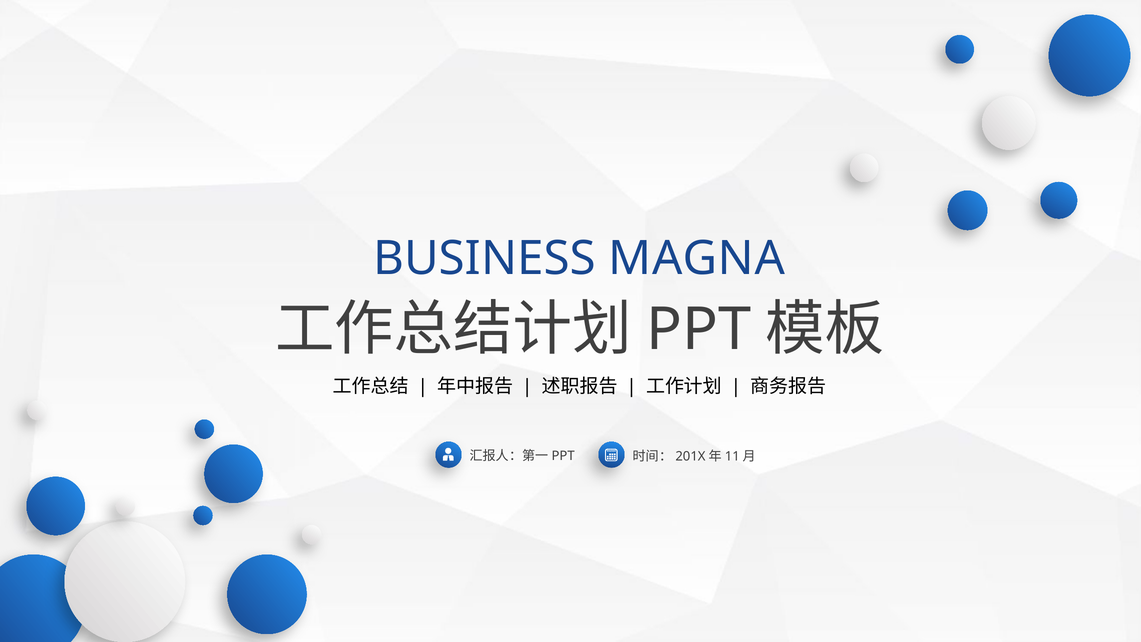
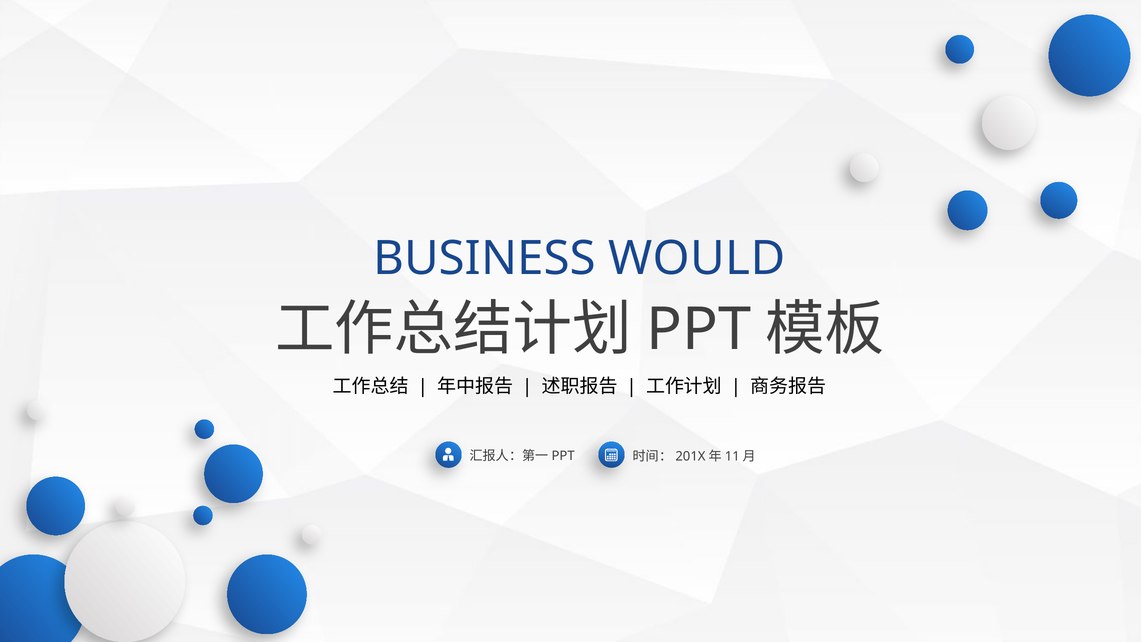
MAGNA: MAGNA -> WOULD (697, 258)
